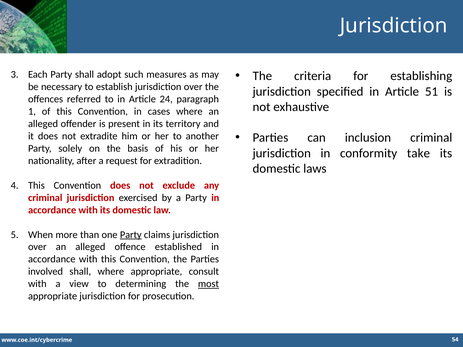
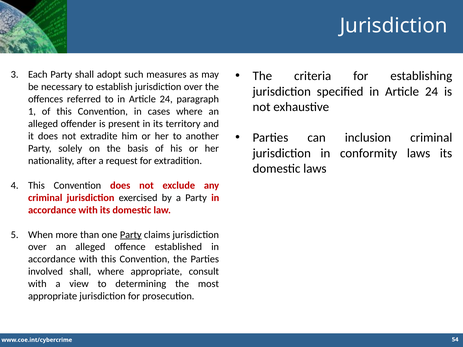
specified in Article 51: 51 -> 24 (432, 92)
conformity take: take -> laws (419, 153)
most underline: present -> none (208, 284)
